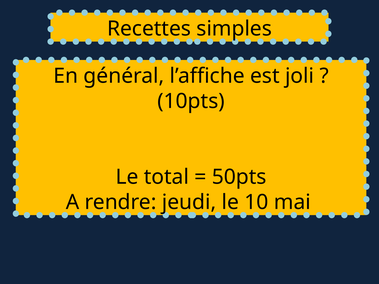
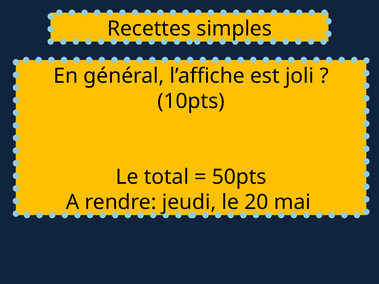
10: 10 -> 20 (256, 202)
